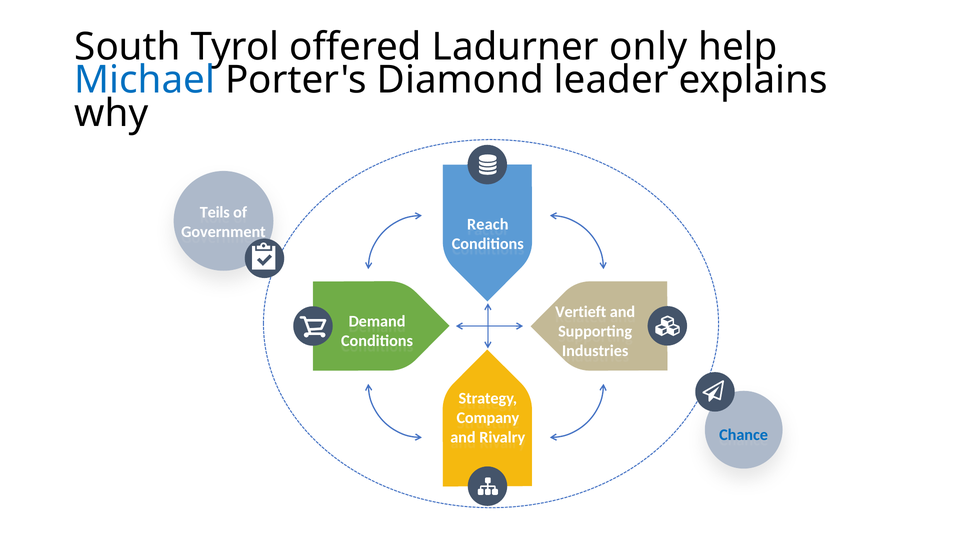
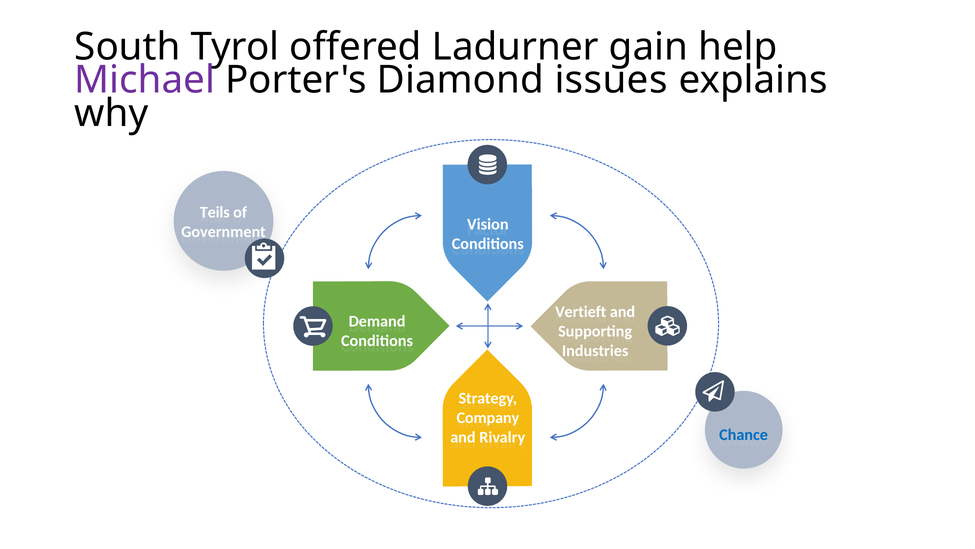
only: only -> gain (648, 47)
Michael colour: blue -> purple (145, 80)
leader: leader -> issues (611, 80)
Reach: Reach -> Vision (488, 224)
